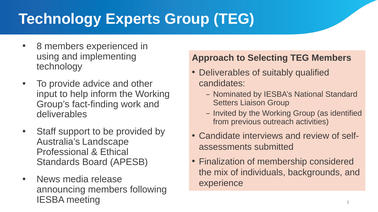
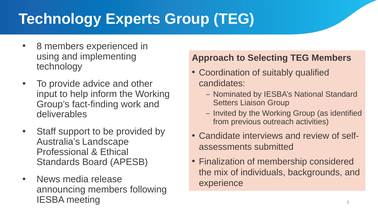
Deliverables: Deliverables -> Coordination (224, 73)
